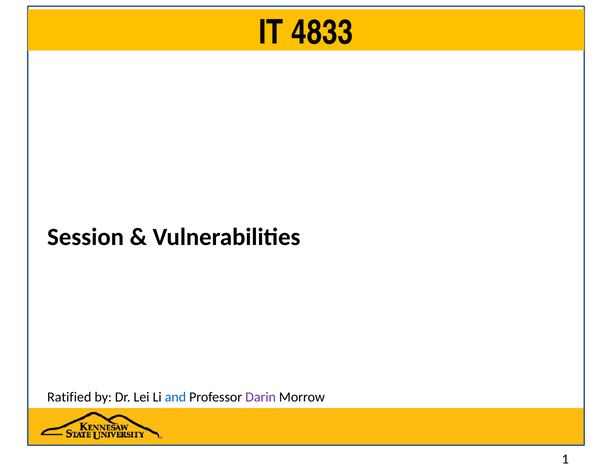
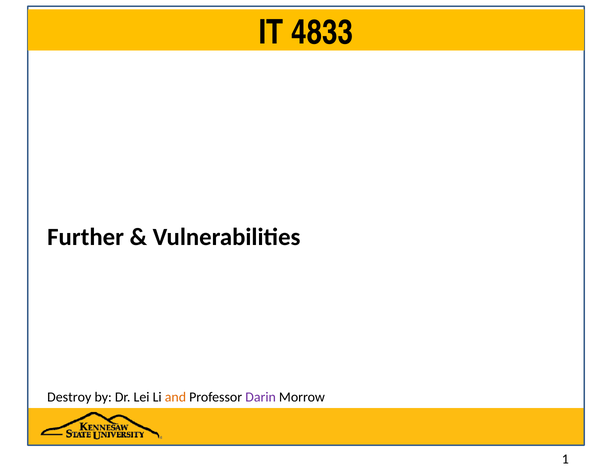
Session: Session -> Further (86, 237)
Ratified: Ratified -> Destroy (69, 397)
and colour: blue -> orange (175, 397)
